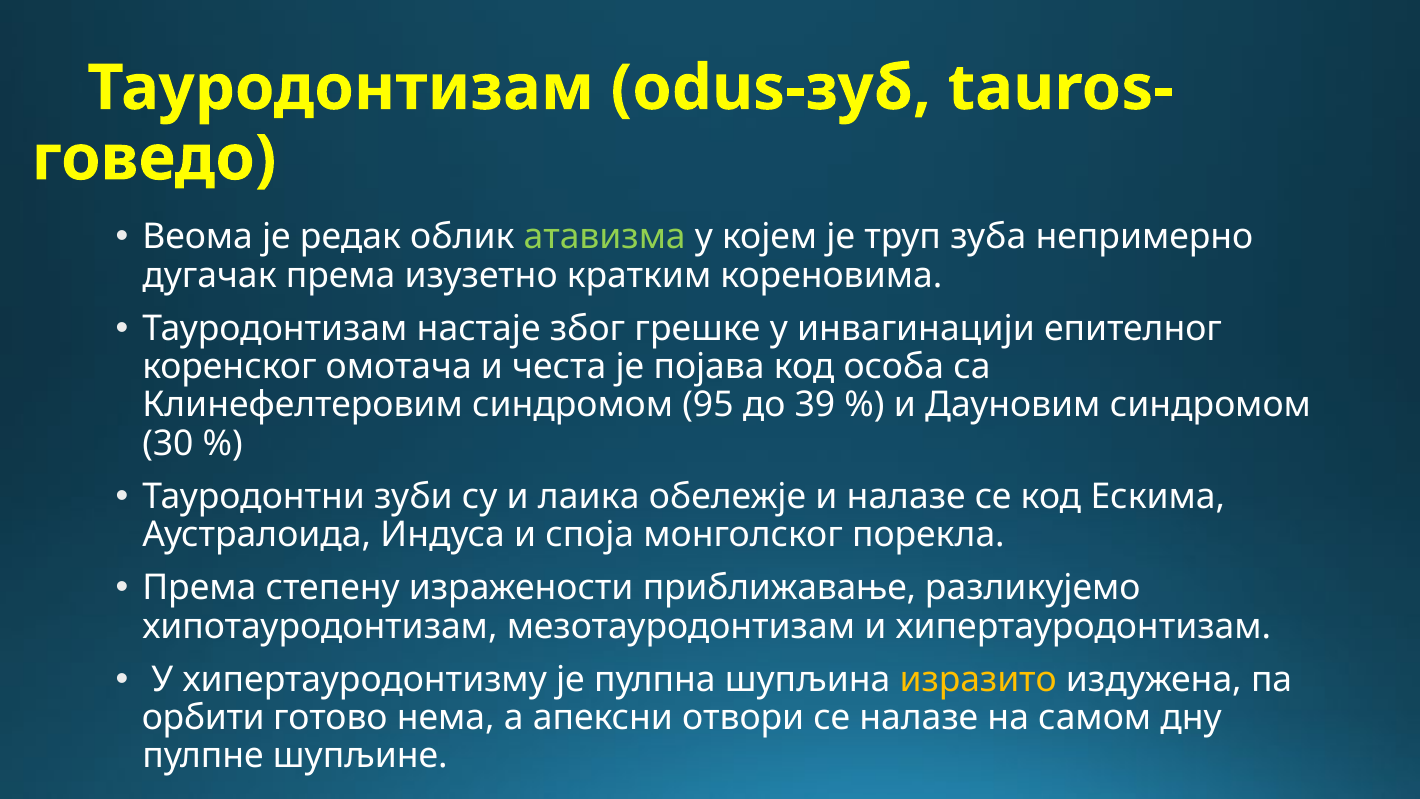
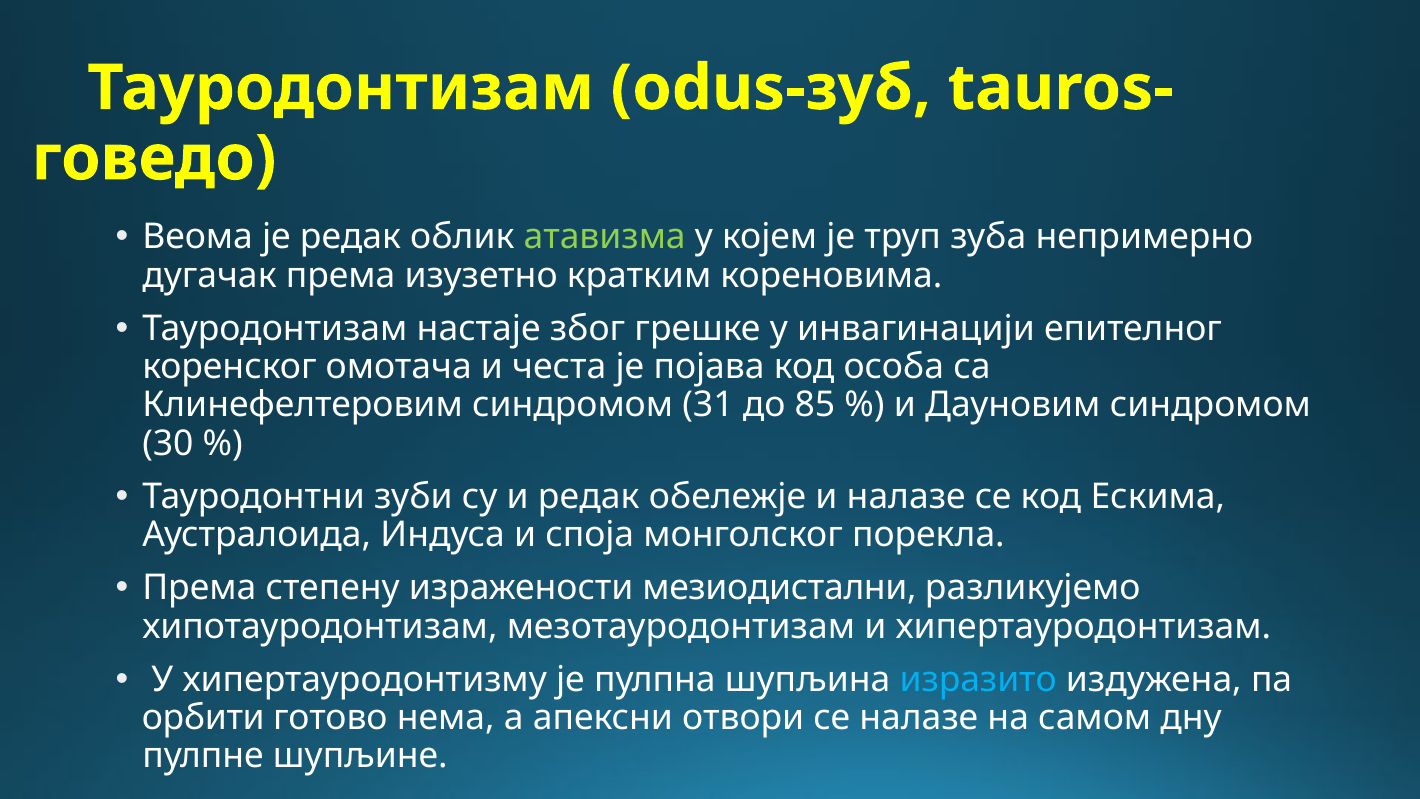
95: 95 -> 31 (708, 405)
39: 39 -> 85 (815, 405)
и лаика: лаика -> редак (589, 496)
приближавање: приближавање -> мезиодистални (780, 588)
изразито colour: yellow -> light blue (978, 679)
